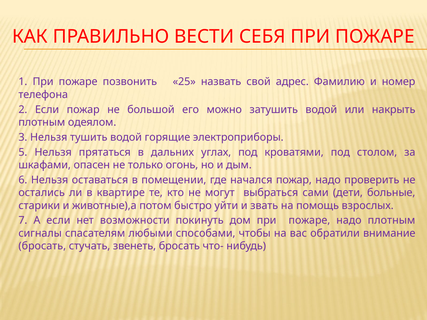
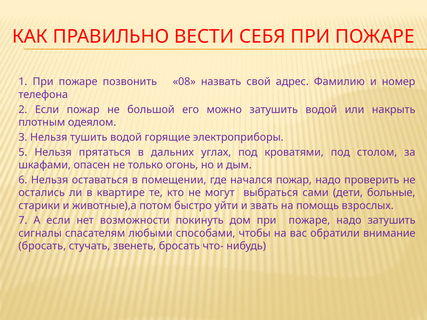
25: 25 -> 08 (184, 82)
надо плотным: плотным -> затушить (392, 221)
